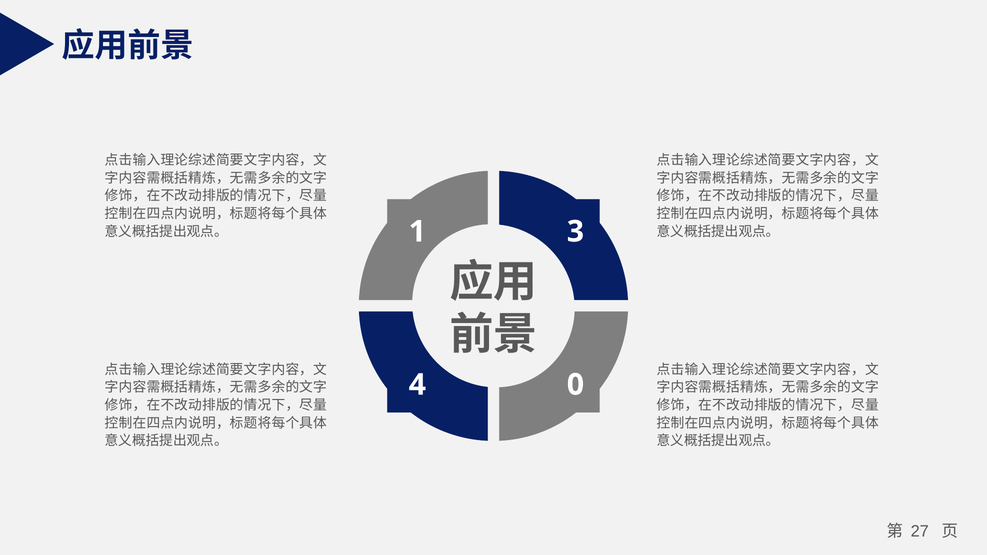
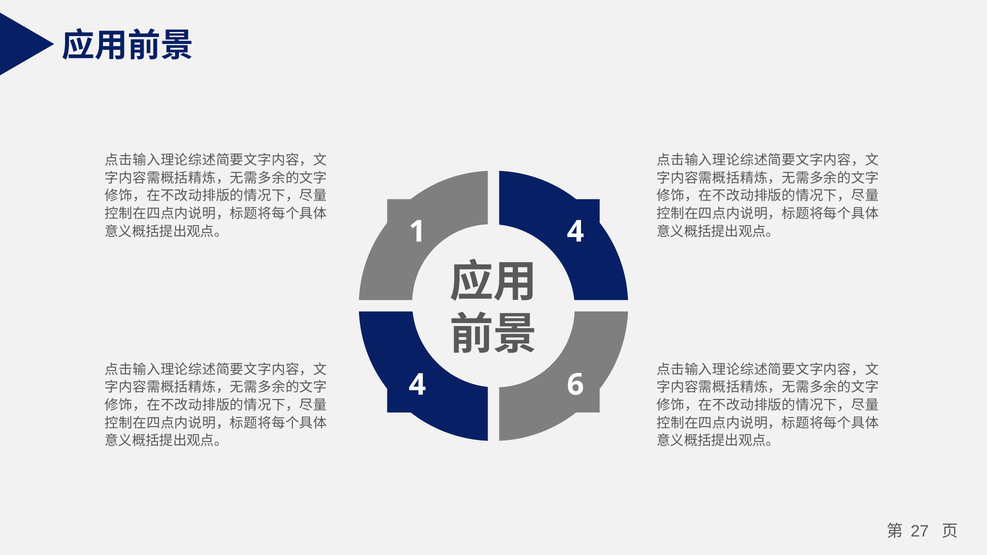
1 3: 3 -> 4 (575, 232)
0: 0 -> 6 (575, 385)
